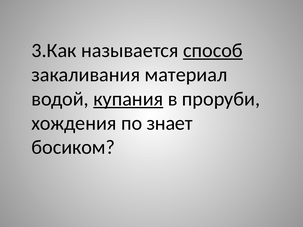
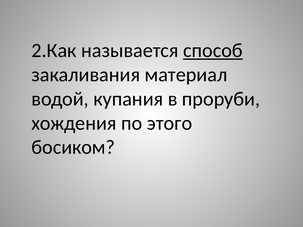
3.Как: 3.Как -> 2.Как (54, 51)
купания underline: present -> none (128, 99)
знает: знает -> этого (169, 123)
